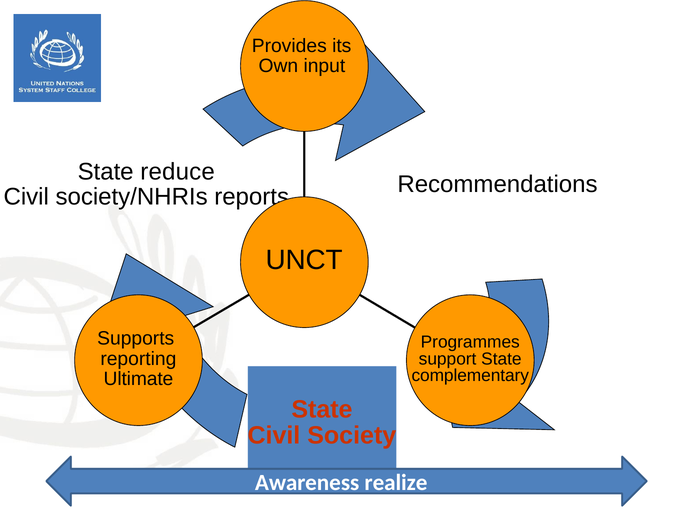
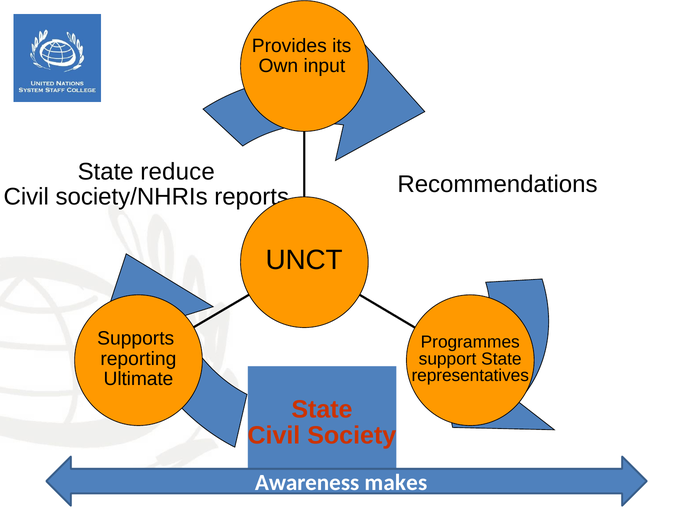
complementary: complementary -> representatives (470, 376)
realize: realize -> makes (396, 482)
